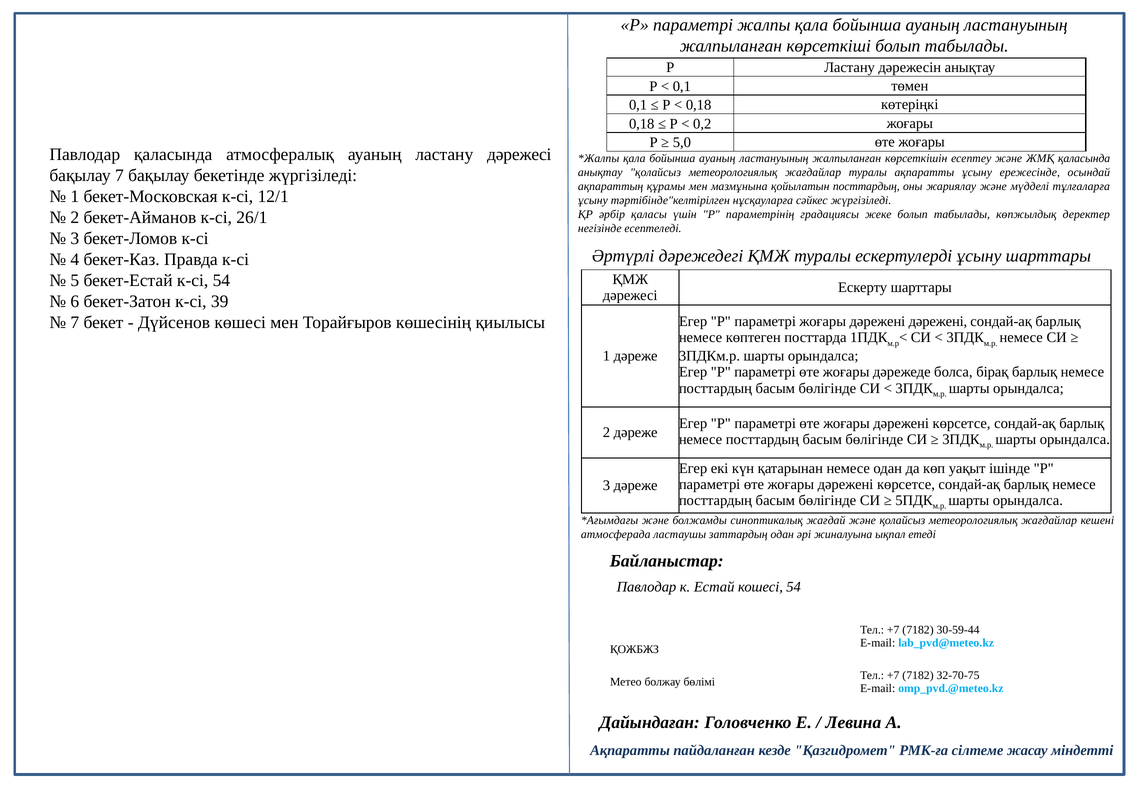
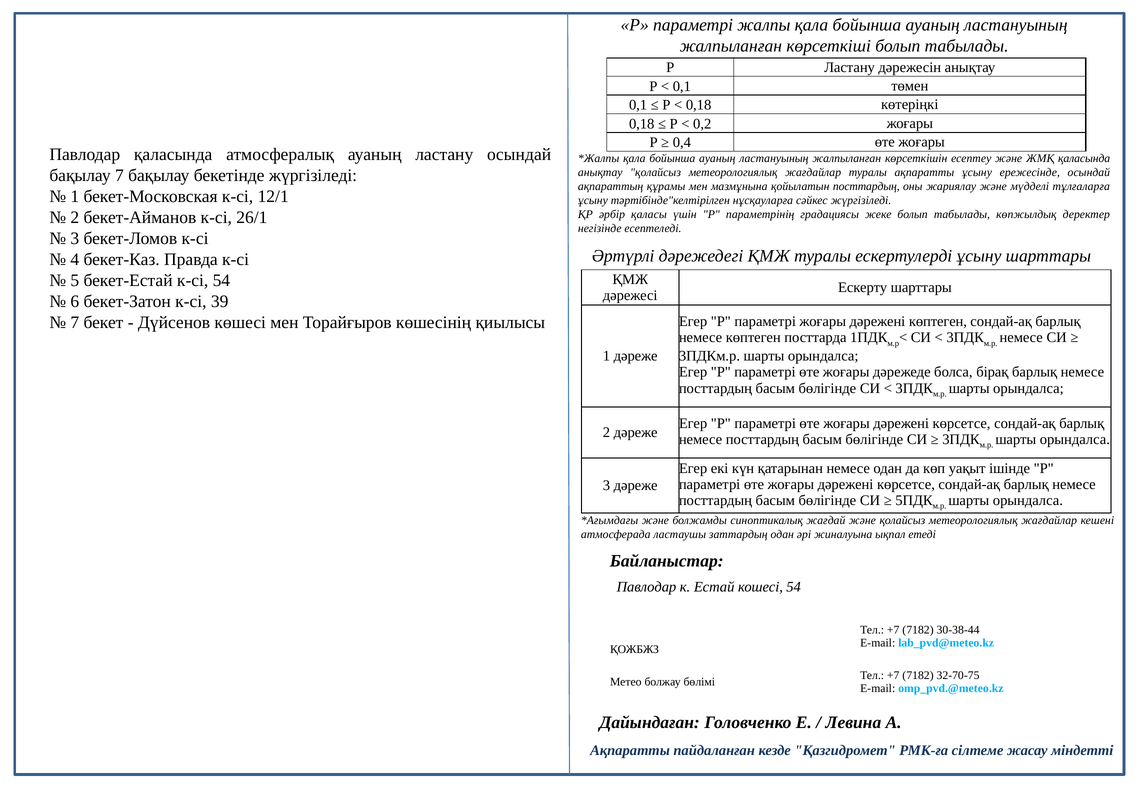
5,0: 5,0 -> 0,4 (682, 143)
ластану дәрежесі: дәрежесі -> осындай (519, 154)
дәрежені дәрежені: дәрежені -> көптеген (938, 322)
30-59-44: 30-59-44 -> 30-38-44 (958, 630)
